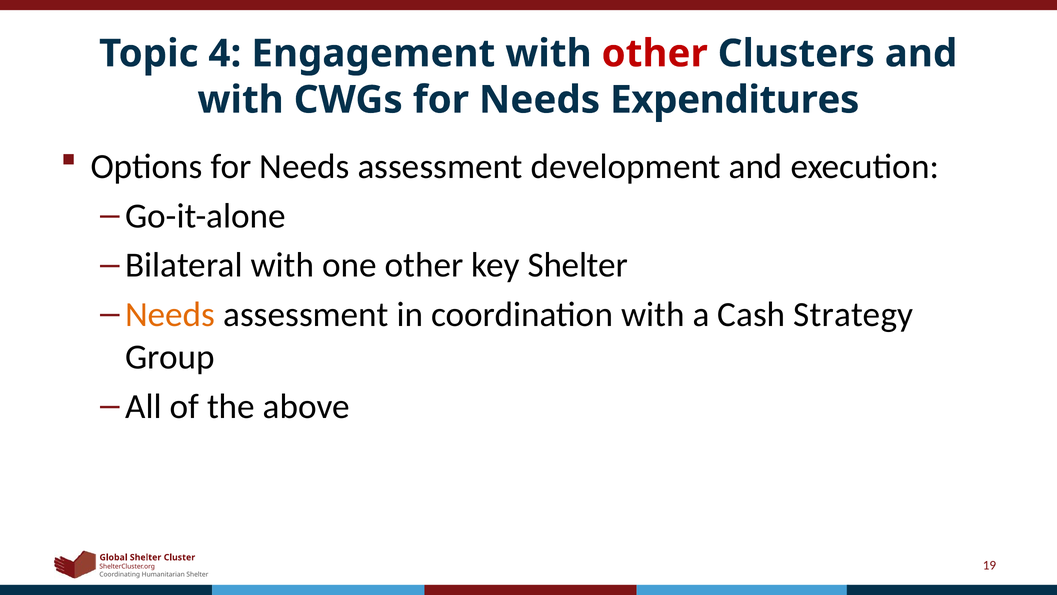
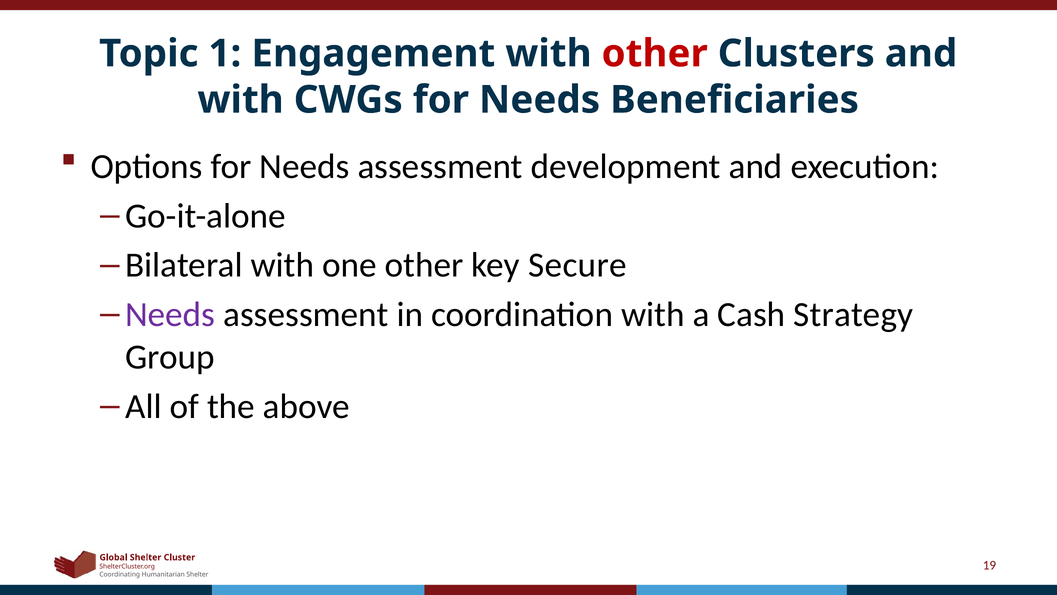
4: 4 -> 1 (225, 54)
Expenditures: Expenditures -> Beneficiaries (735, 100)
key Shelter: Shelter -> Secure (577, 265)
Needs colour: orange -> purple (170, 314)
